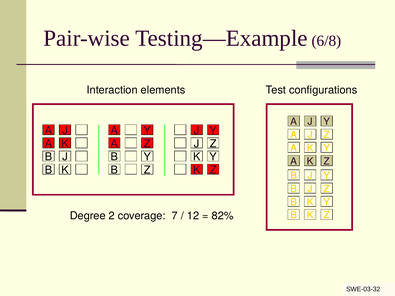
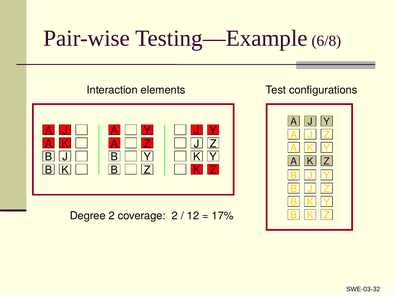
coverage 7: 7 -> 2 (175, 216)
82%: 82% -> 17% (223, 216)
